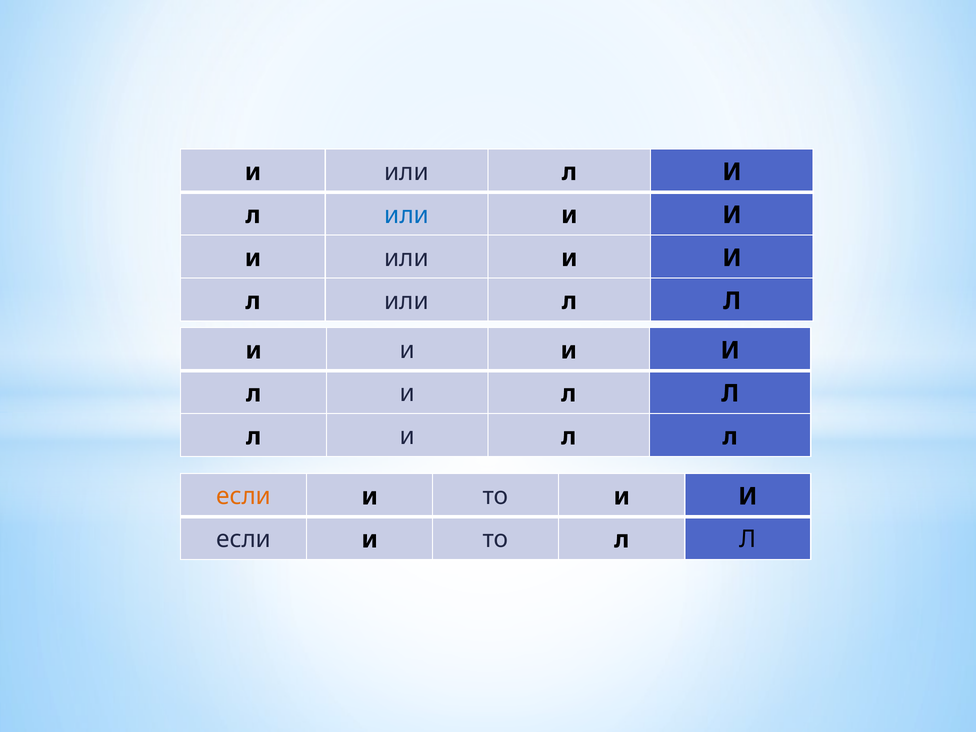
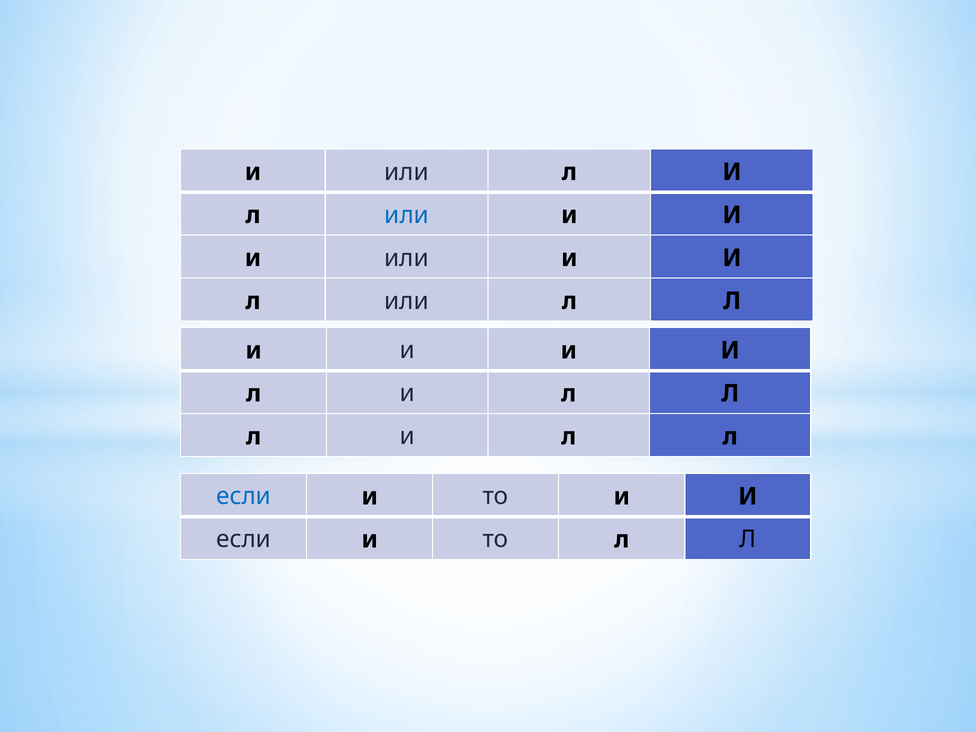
если colour: orange -> blue (244, 496)
